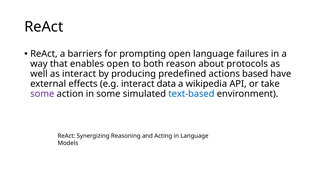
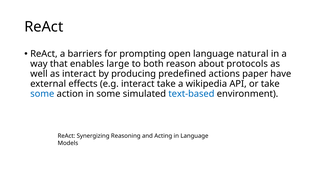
failures: failures -> natural (252, 54)
enables open: open -> large (118, 64)
based: based -> paper (255, 74)
interact data: data -> take (166, 84)
some colour: purple -> blue (42, 94)
